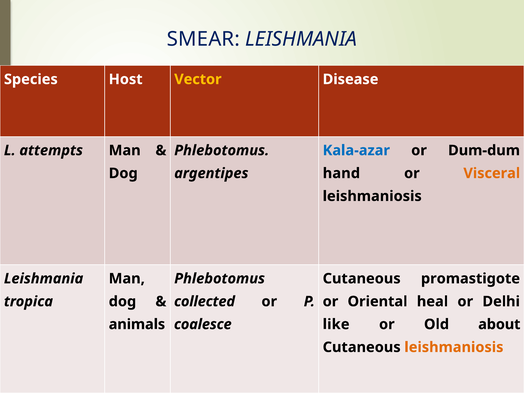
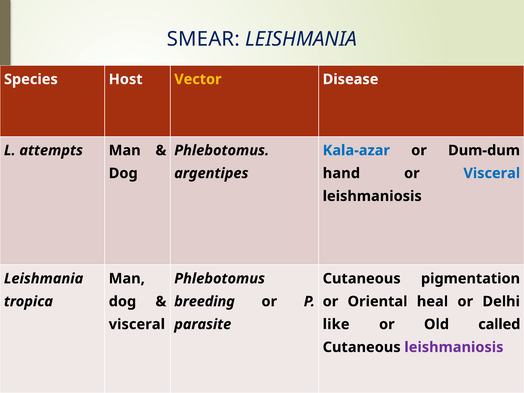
Visceral colour: orange -> blue (492, 173)
promastigote: promastigote -> pigmentation (470, 279)
collected: collected -> breeding (205, 301)
animals: animals -> visceral (137, 324)
coalesce: coalesce -> parasite (203, 324)
about: about -> called (499, 324)
leishmaniosis colour: orange -> purple (454, 347)
